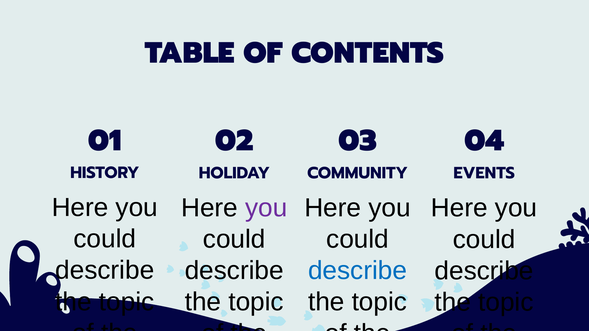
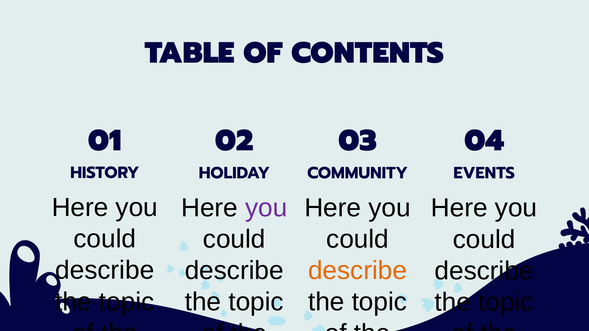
describe colour: blue -> orange (358, 271)
